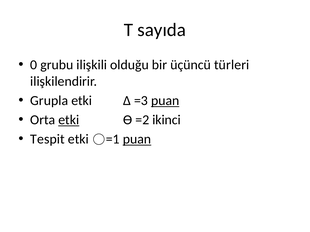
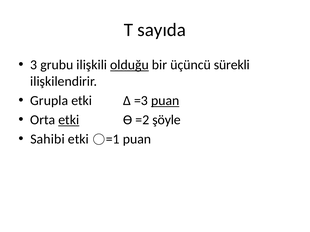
0: 0 -> 3 (34, 65)
olduğu underline: none -> present (130, 65)
türleri: türleri -> sürekli (232, 65)
ikinci: ikinci -> şöyle (167, 120)
Tespit: Tespit -> Sahibi (47, 139)
puan underline: present -> none (137, 139)
